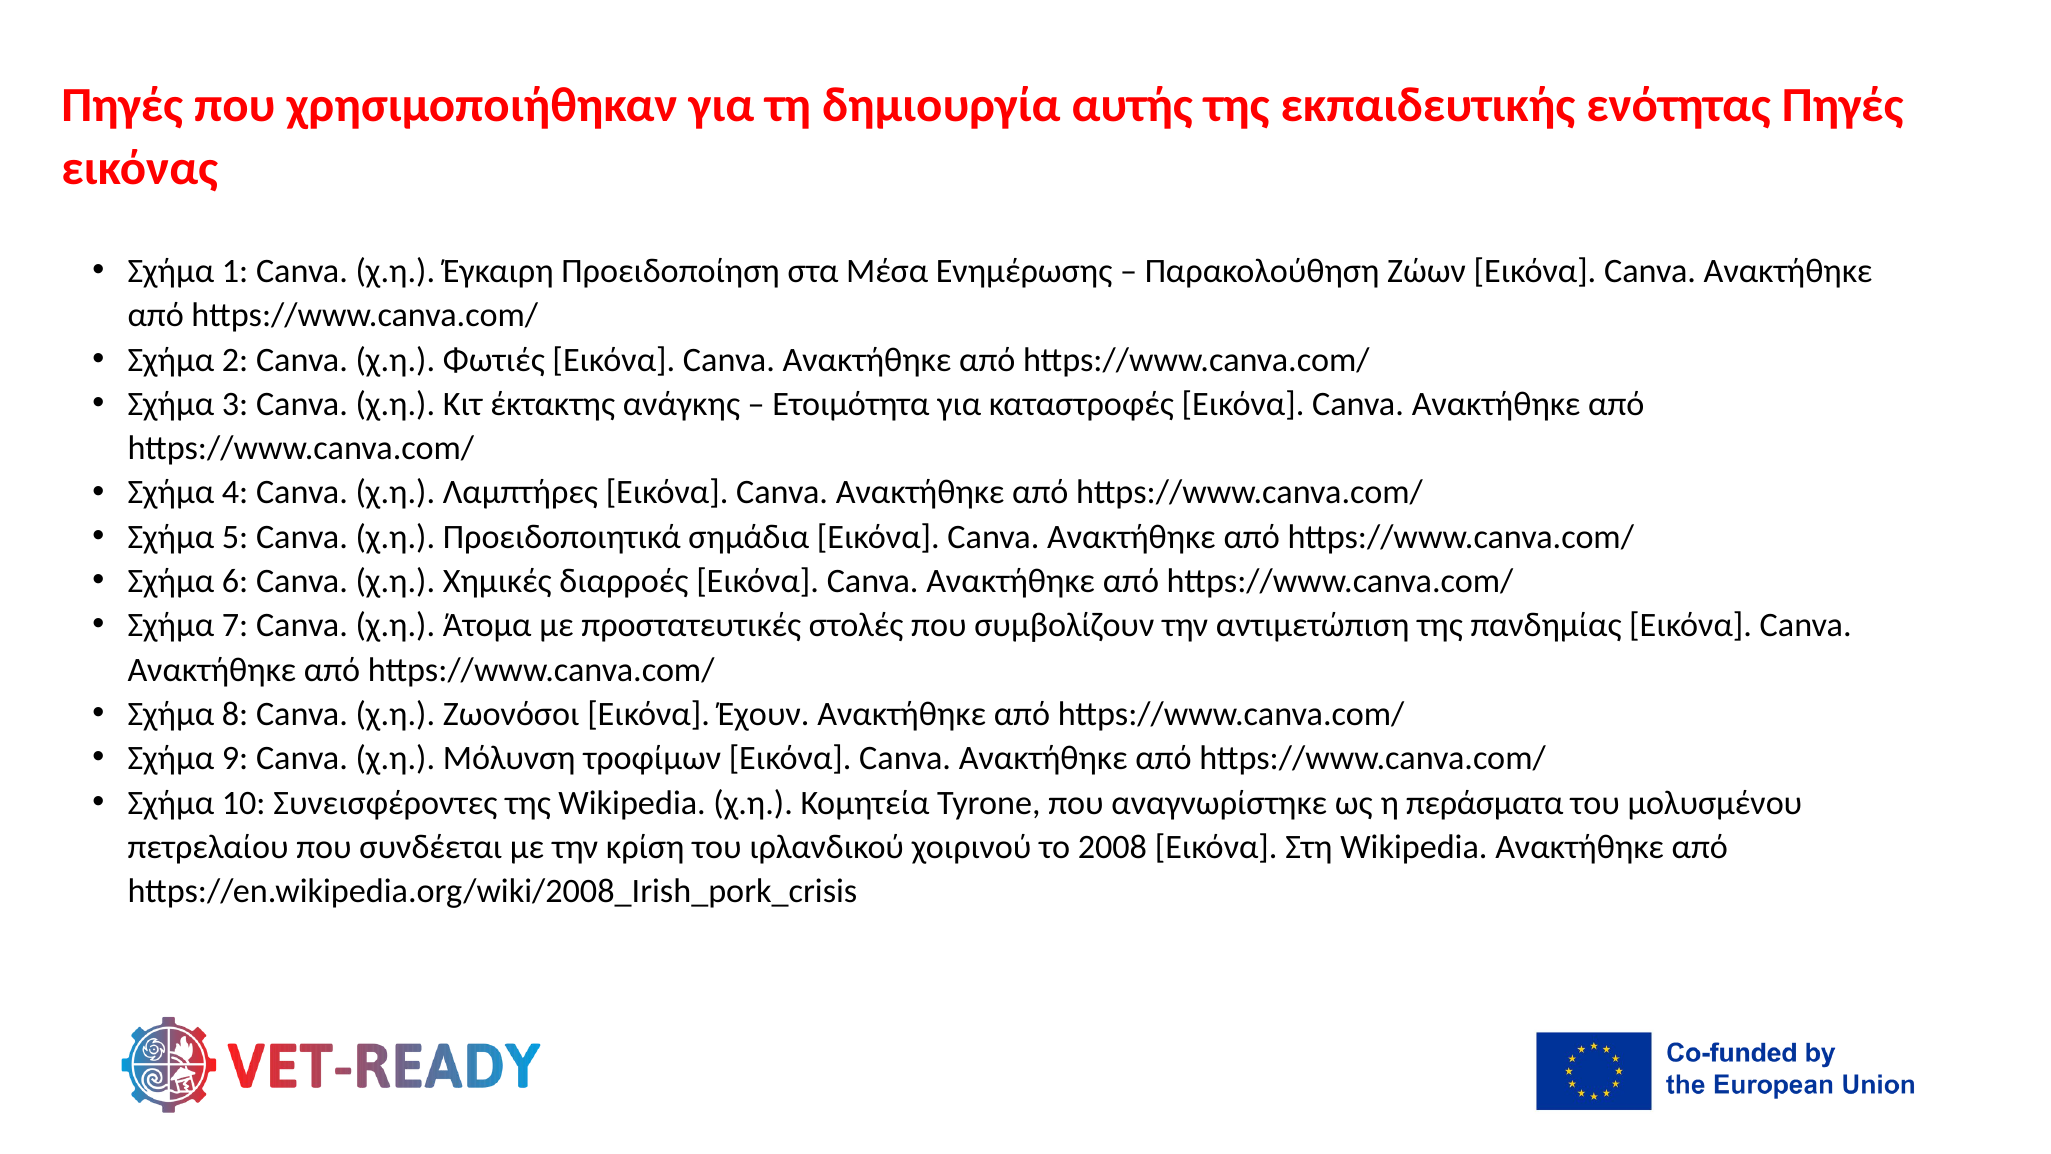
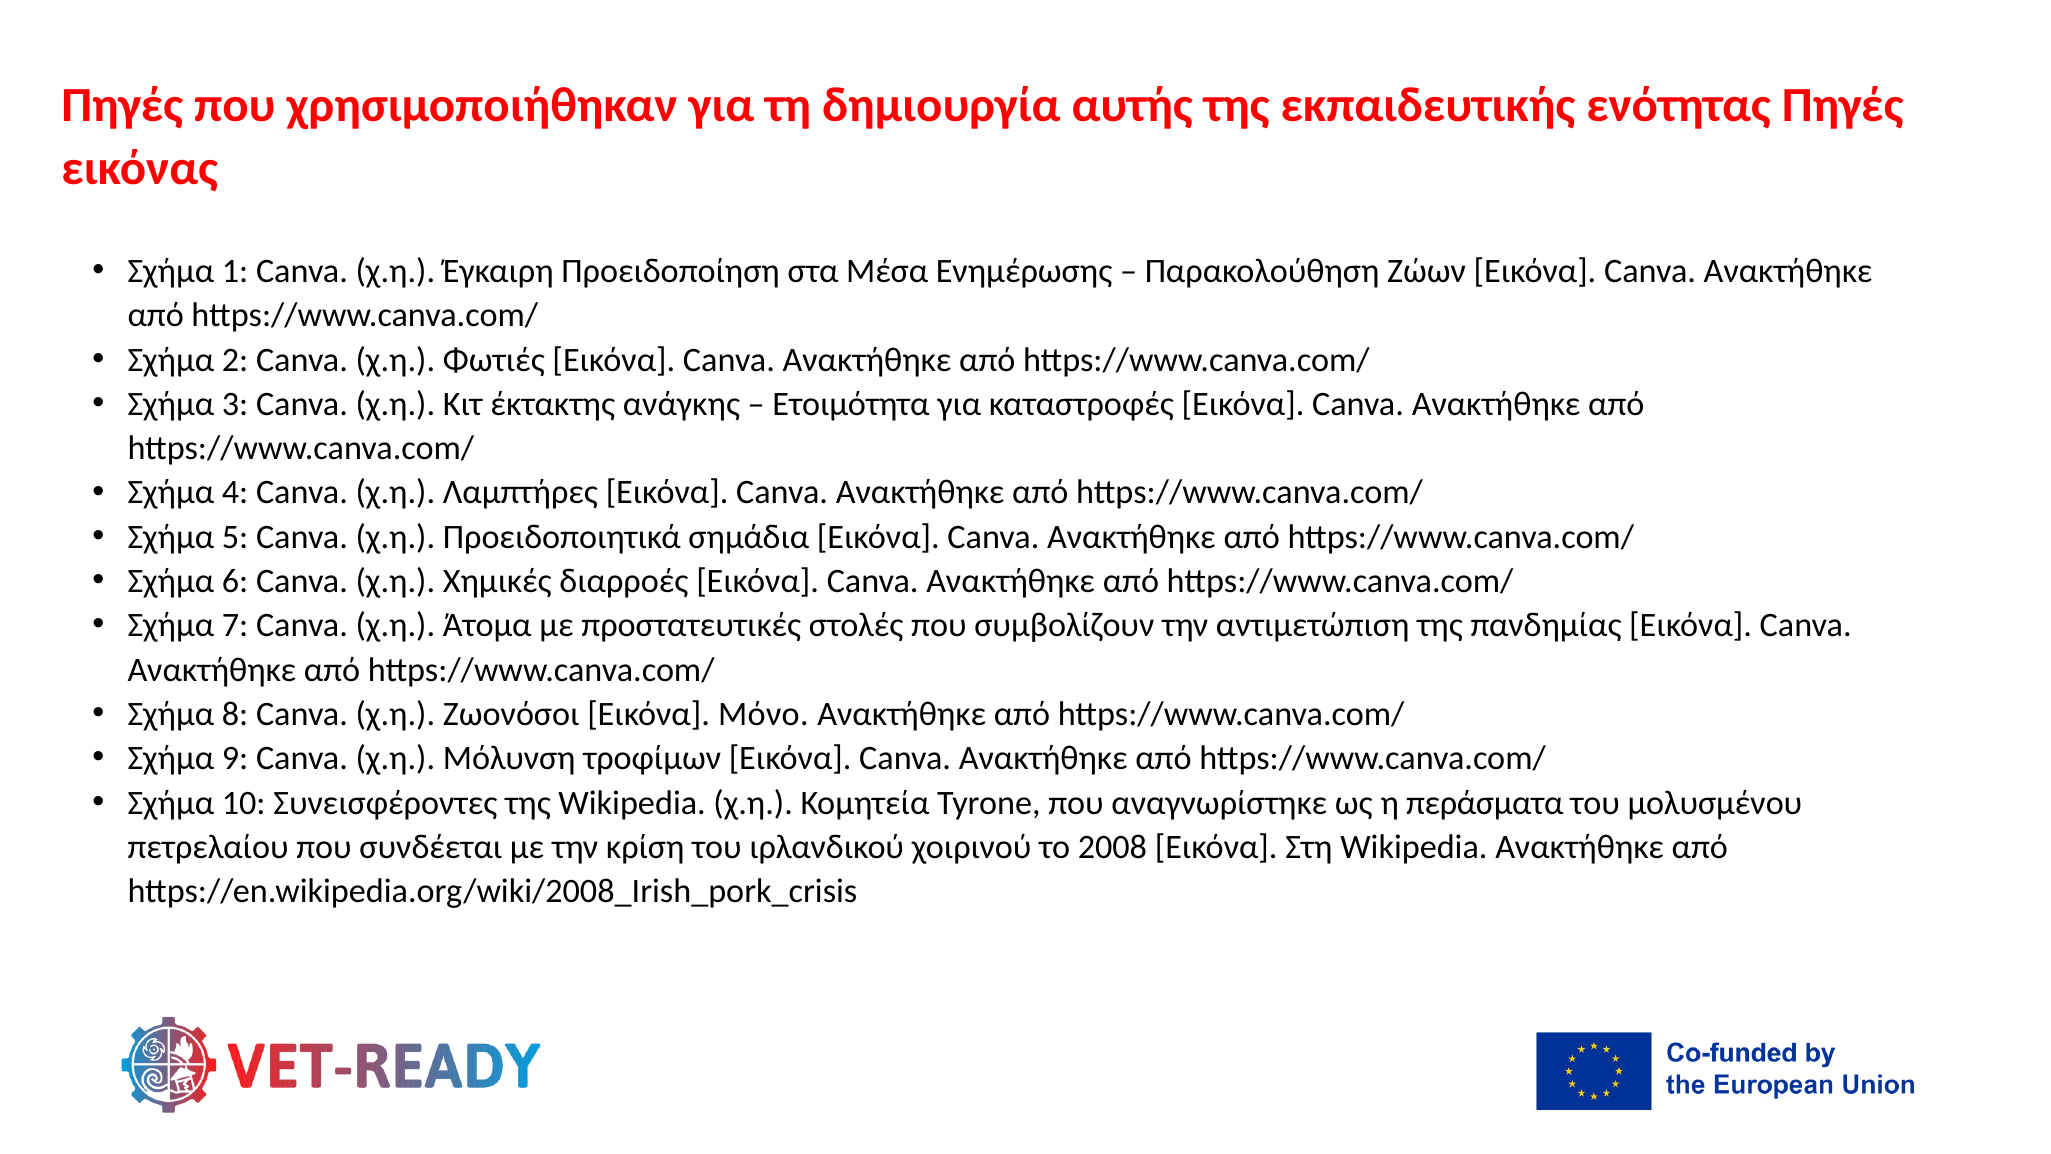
Έχουν: Έχουν -> Μόνο (763, 714)
